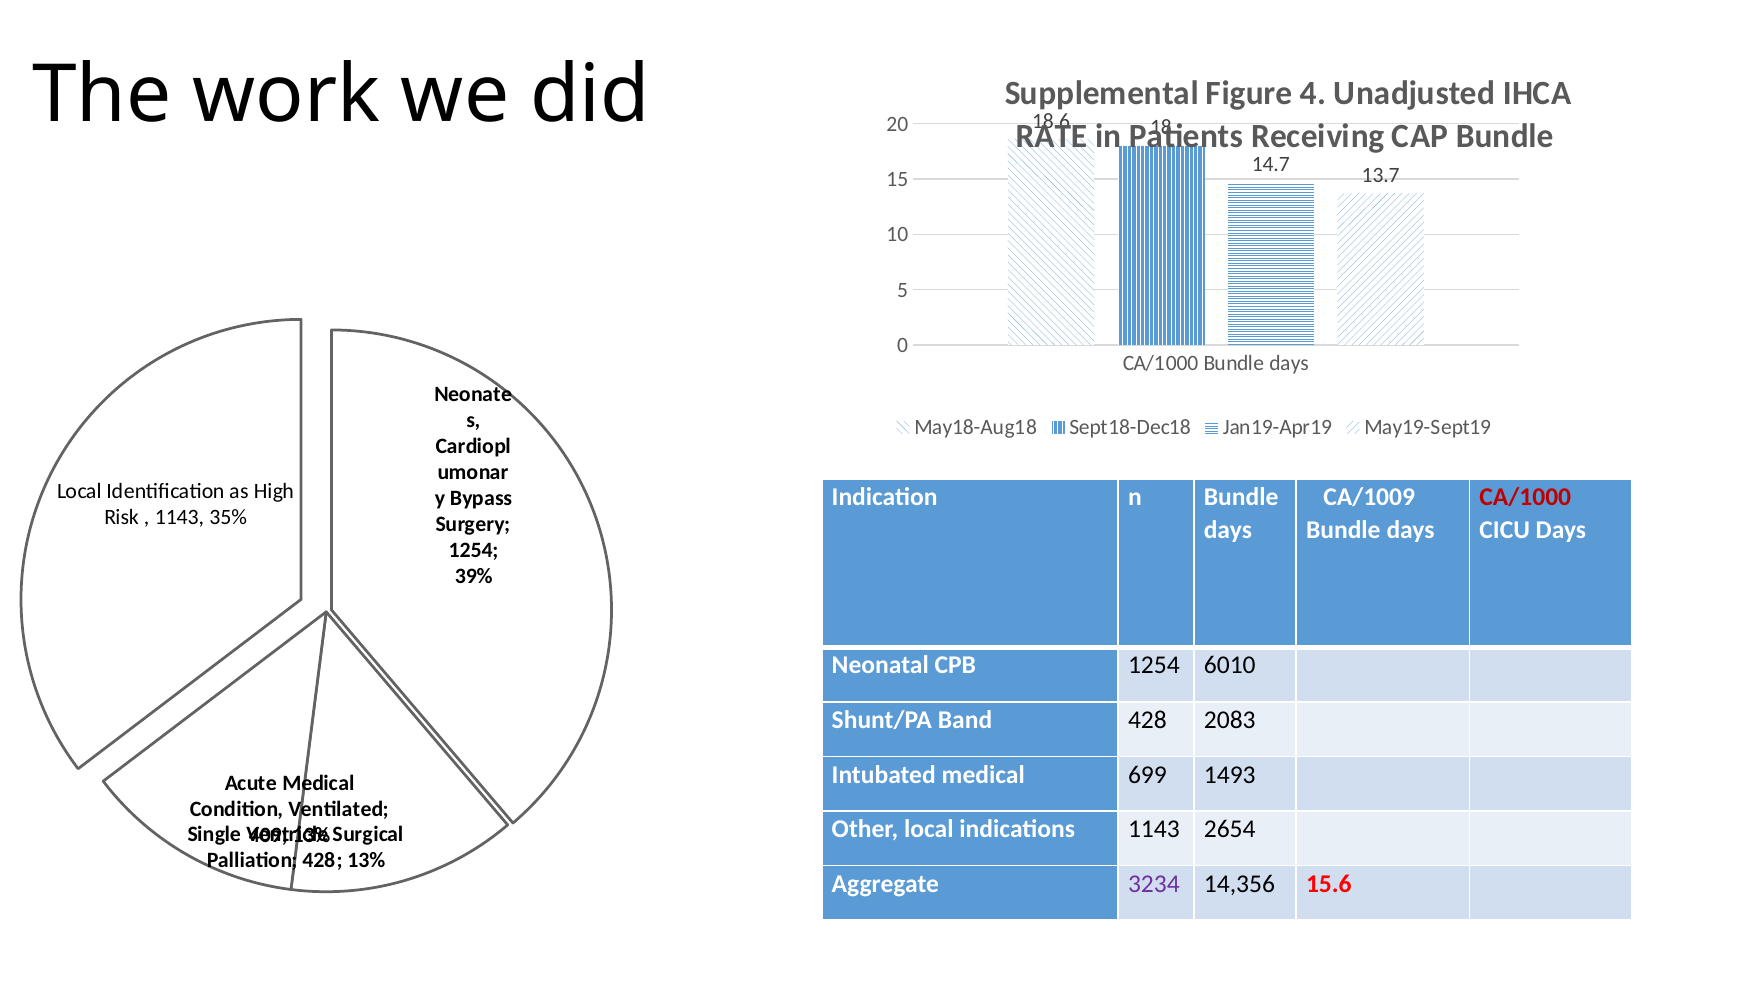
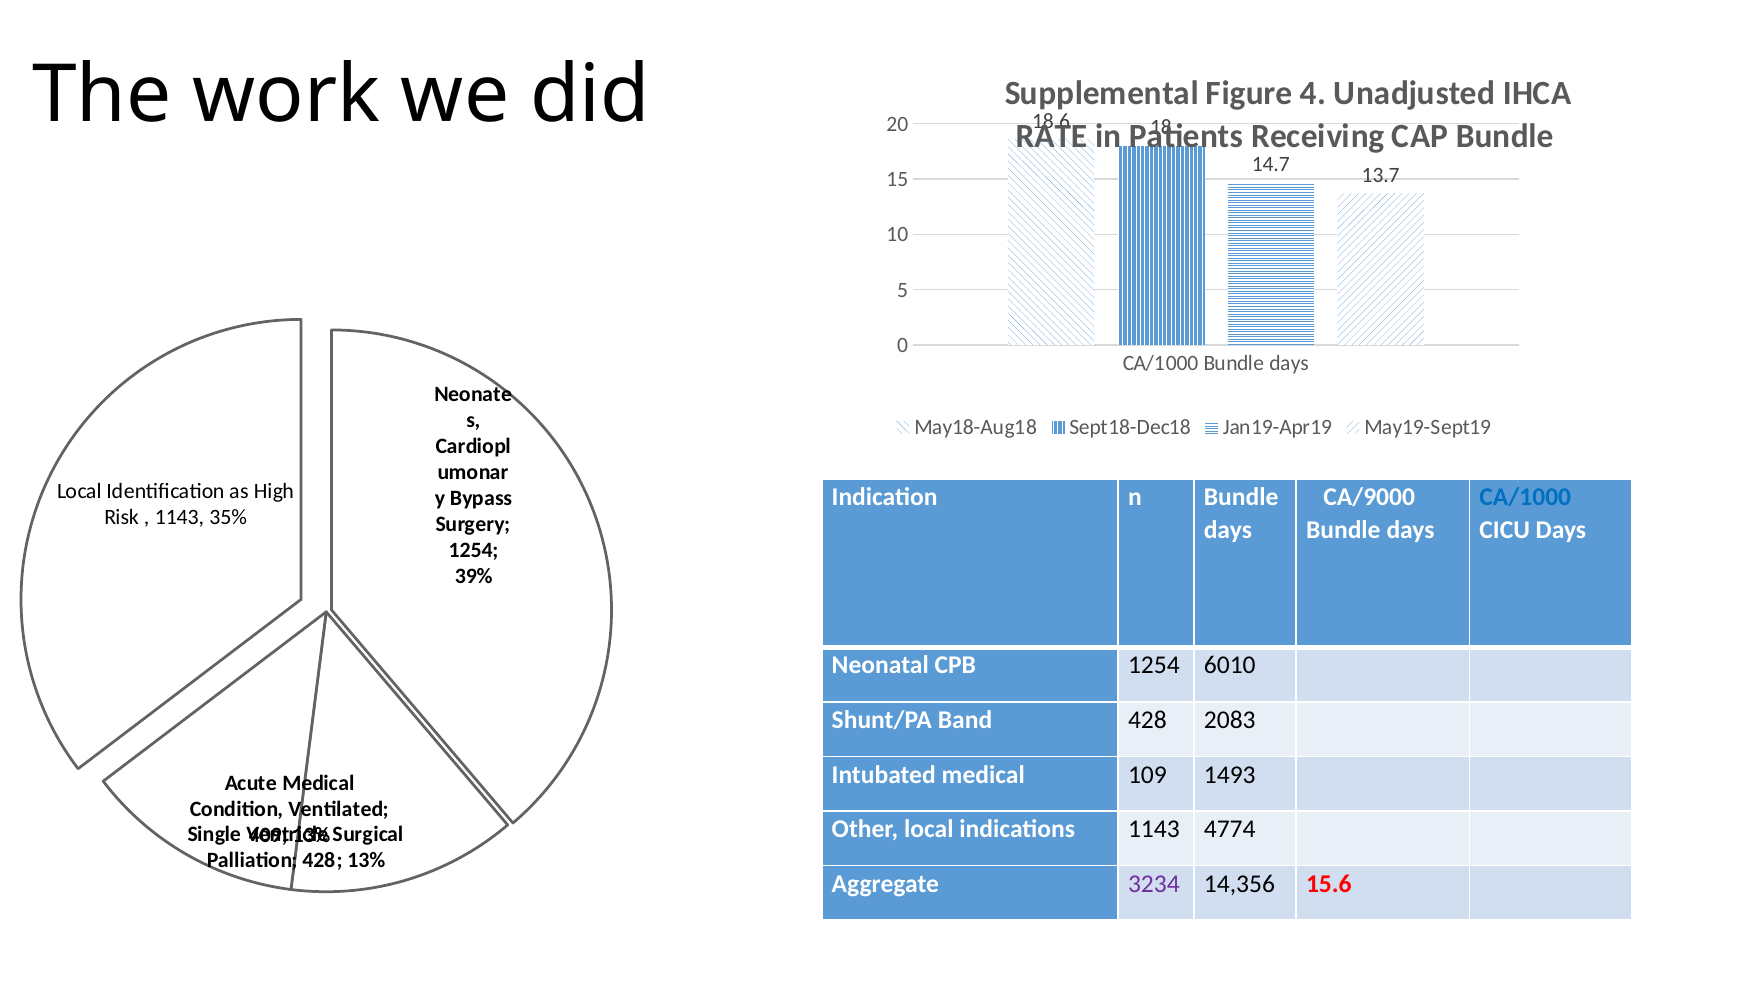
CA/1009: CA/1009 -> CA/9000 (1369, 497)
CA/1000 colour: red -> blue (1525, 497)
699: 699 -> 109 (1147, 775)
2654: 2654 -> 4774 (1230, 830)
